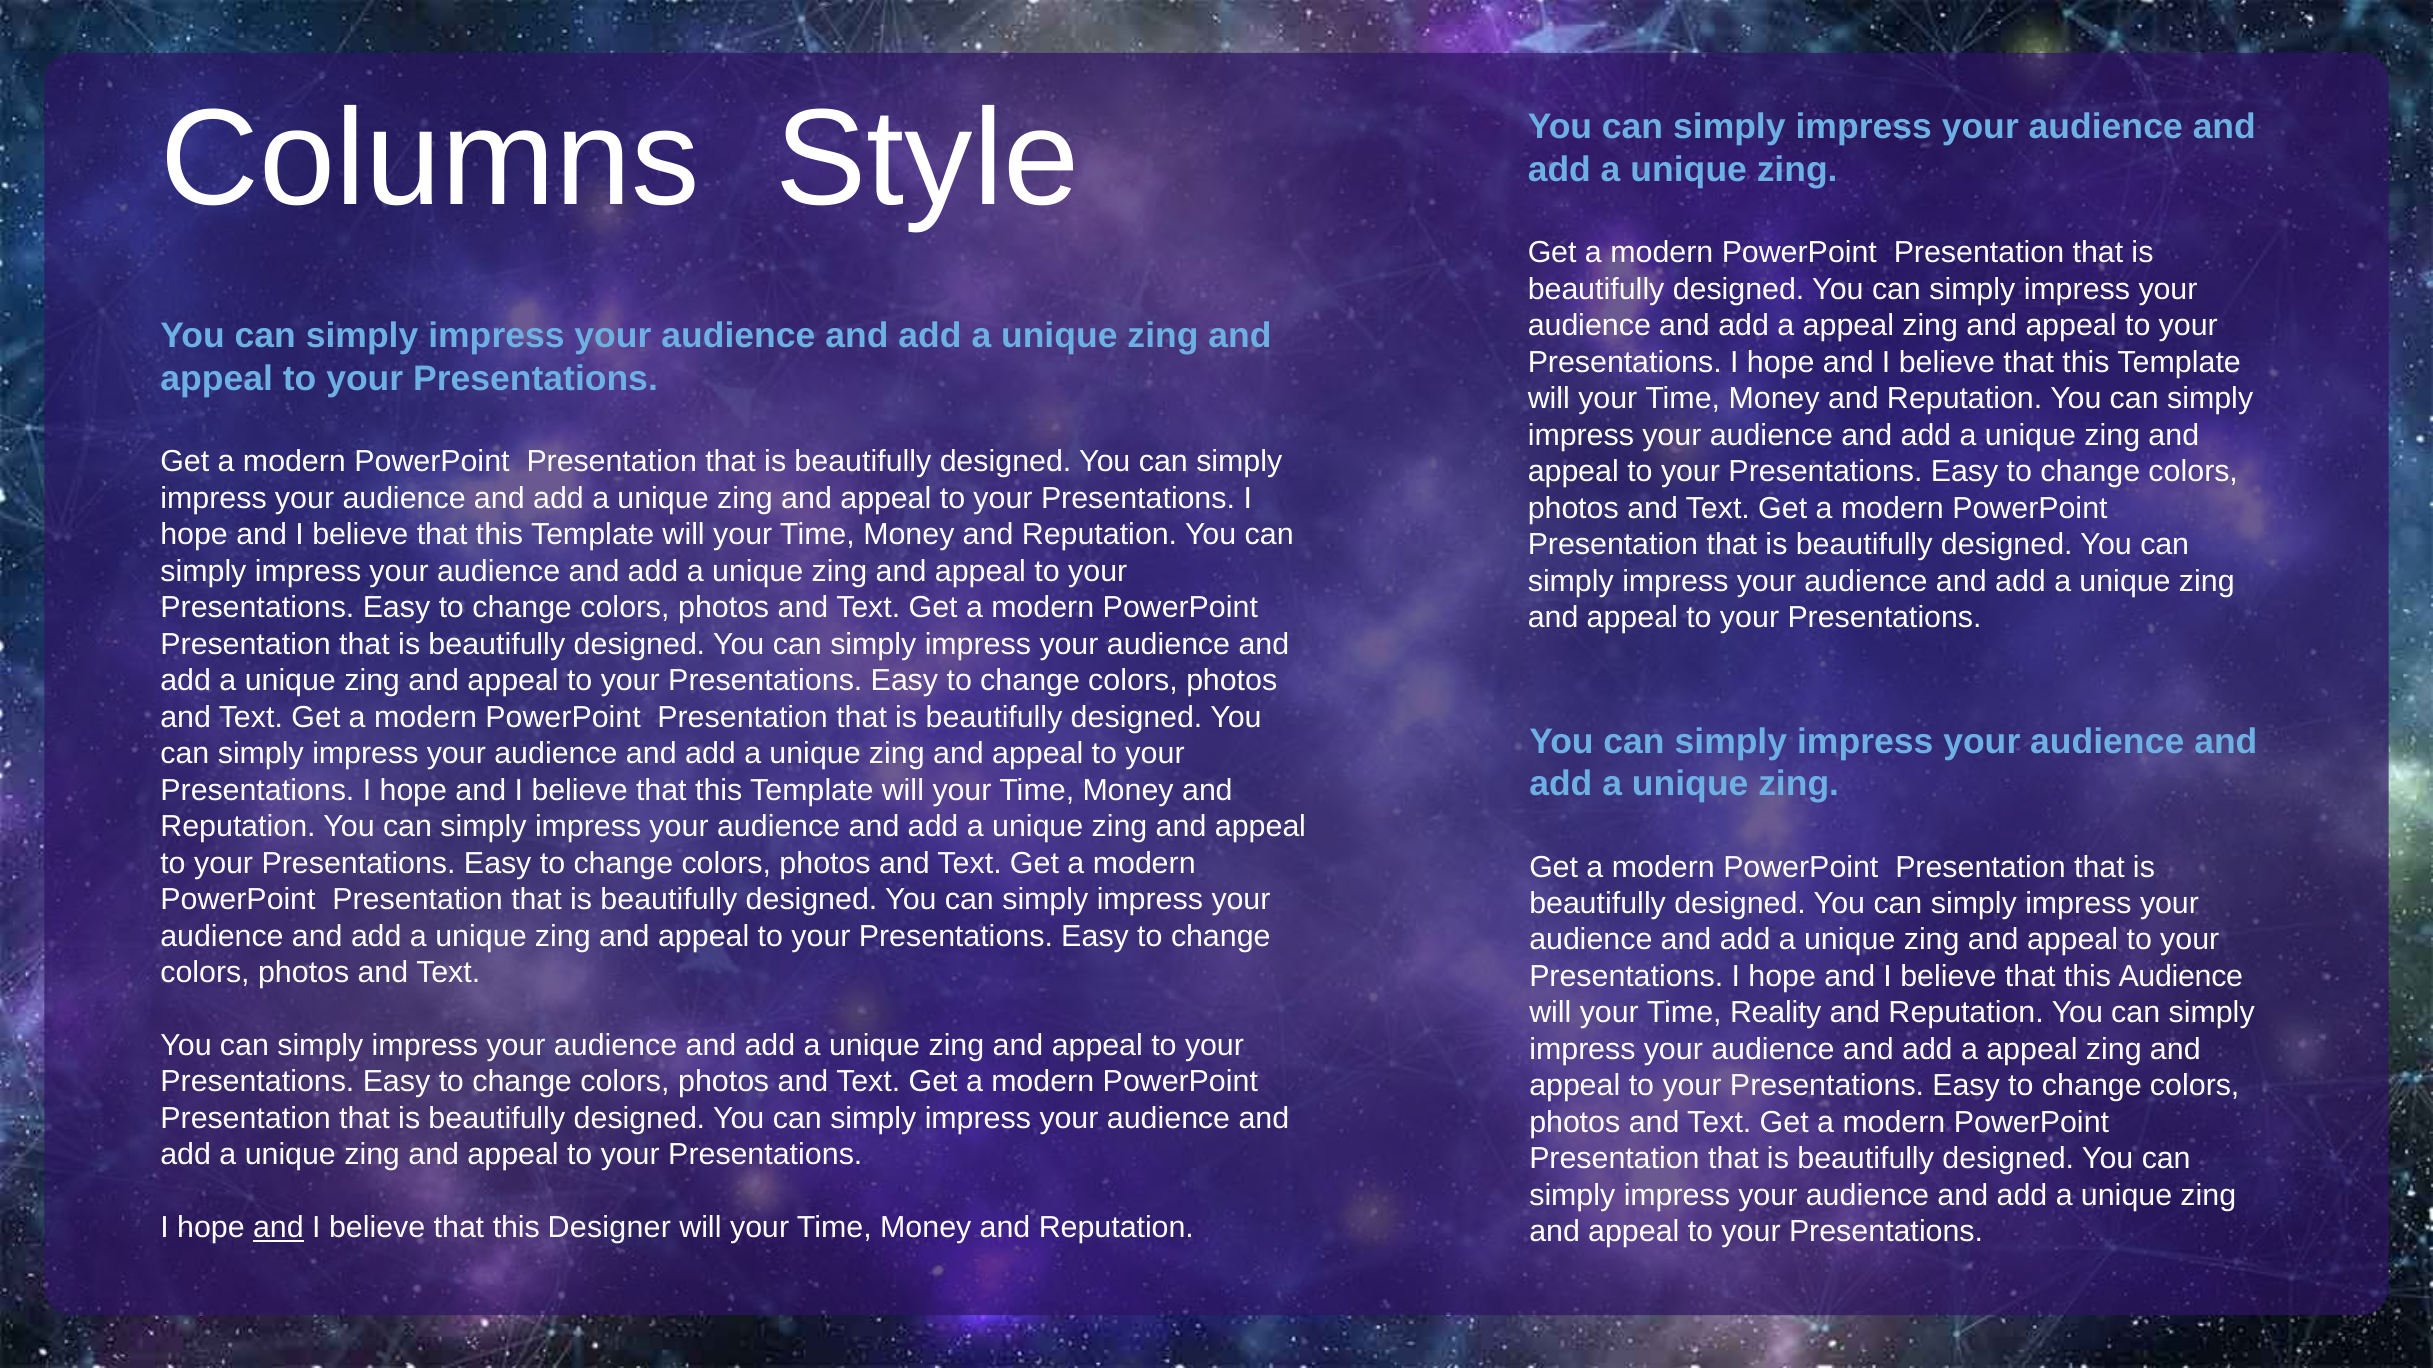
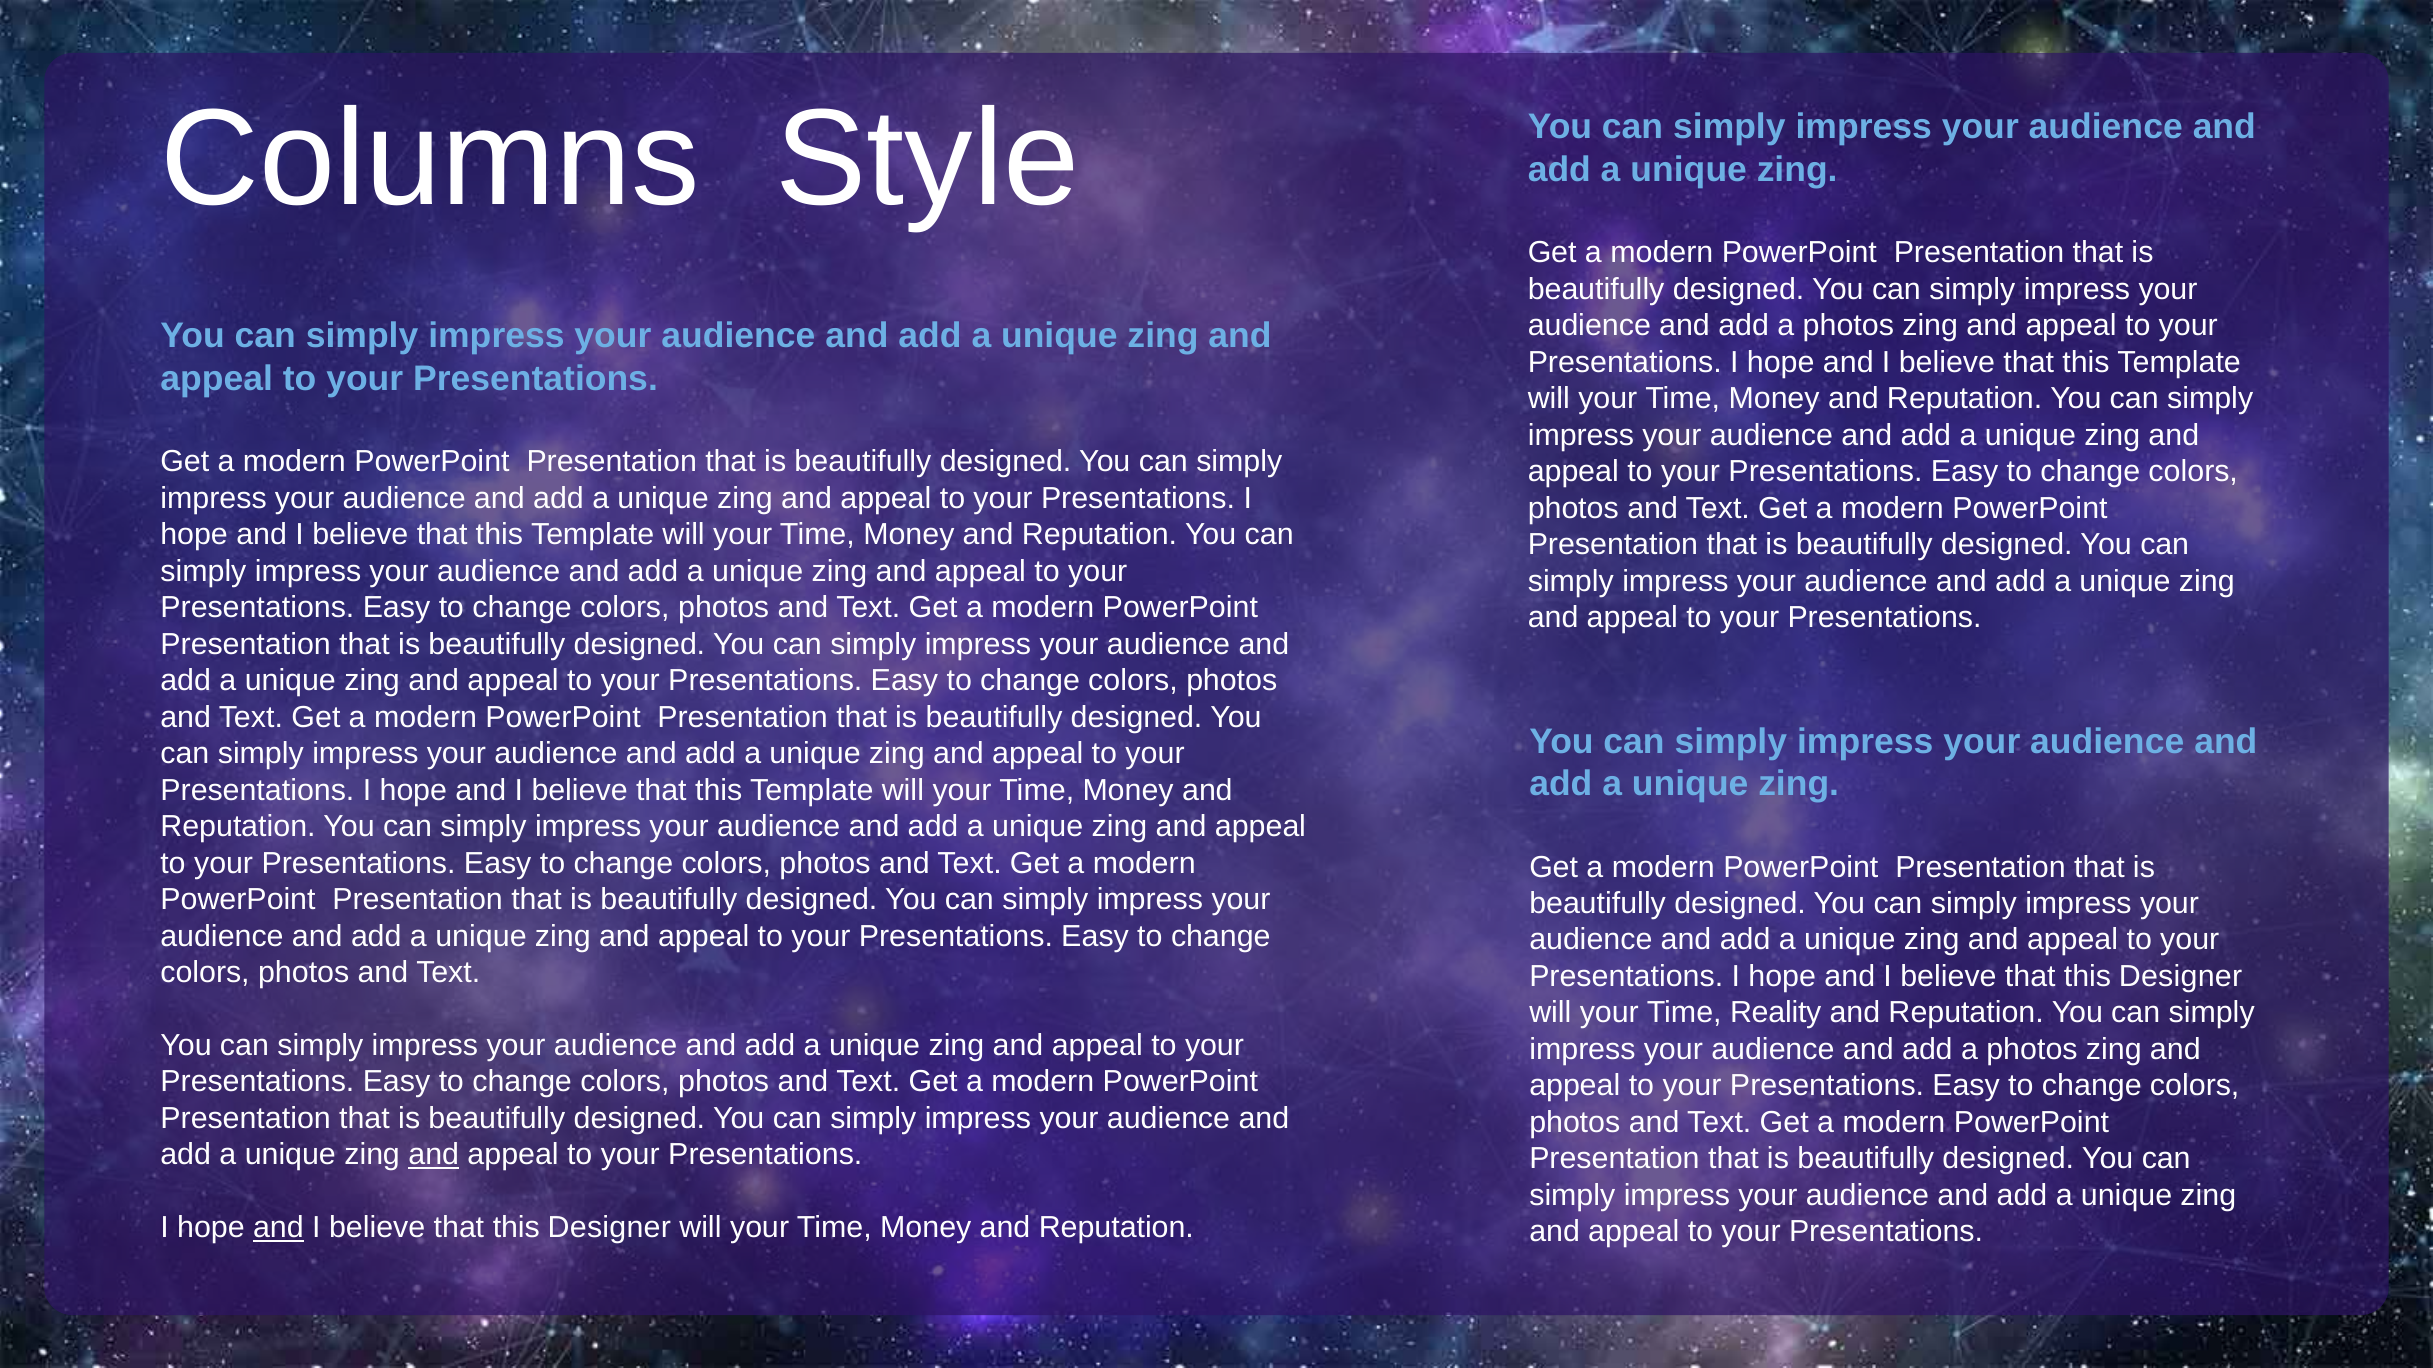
appeal: appeal -> photos (1848, 326)
Audience: Audience -> Designer (2181, 977)
appeal: appeal -> photos (2032, 1050)
and underline: none -> present (434, 1155)
